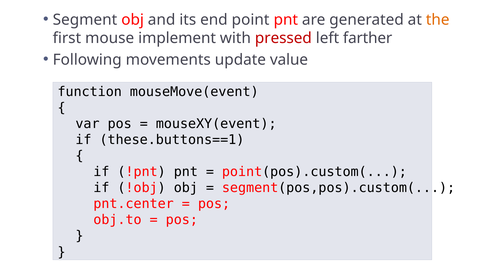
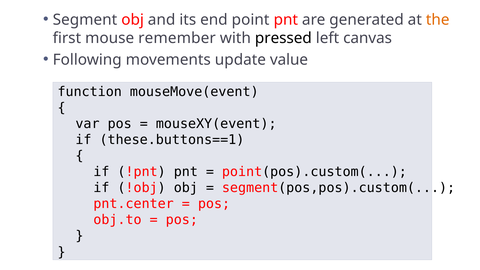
implement: implement -> remember (177, 38)
pressed colour: red -> black (283, 38)
farther: farther -> canvas (368, 38)
